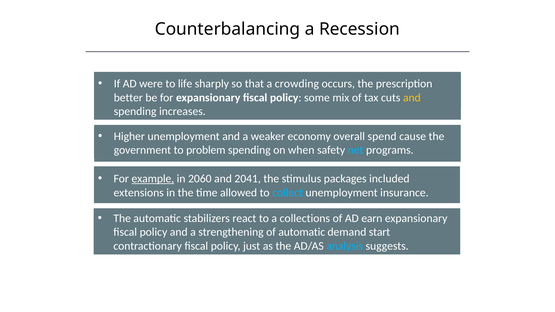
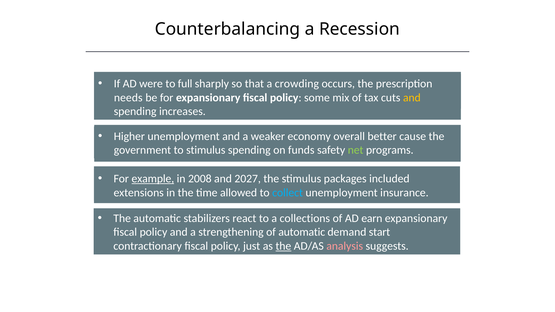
life: life -> full (185, 84)
better: better -> needs (128, 98)
spend: spend -> better (382, 136)
to problem: problem -> stimulus (206, 150)
when: when -> funds (301, 150)
net colour: light blue -> light green (356, 150)
2060: 2060 -> 2008 (200, 179)
2041: 2041 -> 2027 (248, 179)
the underline: none -> present (283, 246)
analysis colour: light blue -> pink (345, 246)
